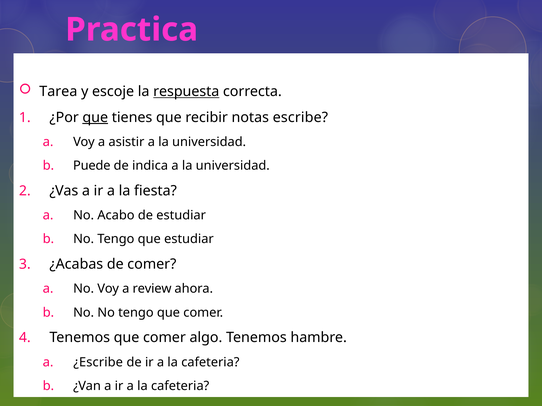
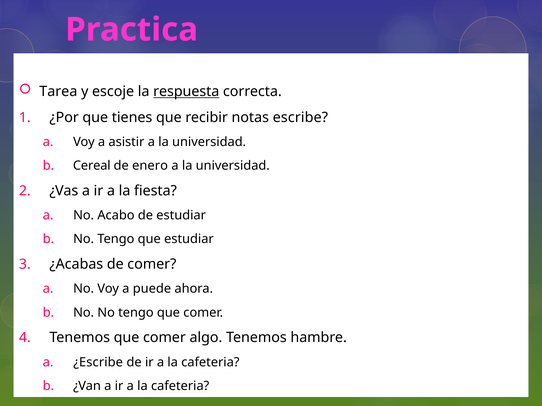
que underline: present -> none (95, 118)
Puede: Puede -> Cereal (92, 166)
indica: indica -> enero (150, 166)
review: review -> puede (152, 289)
